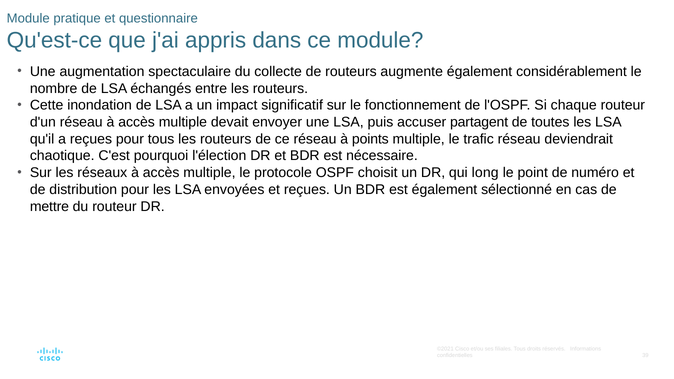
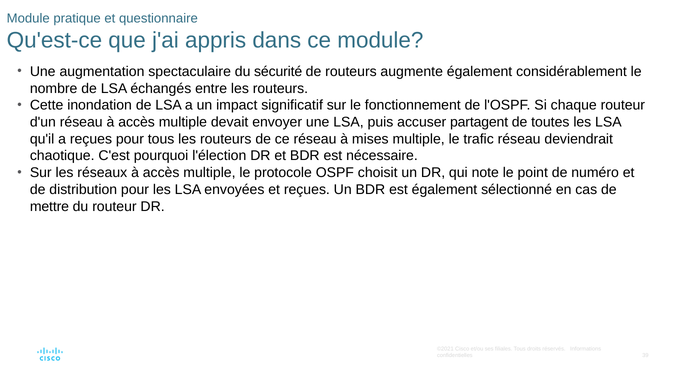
collecte: collecte -> sécurité (278, 72)
points: points -> mises (370, 139)
long: long -> note (485, 173)
